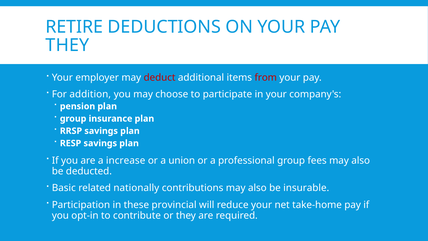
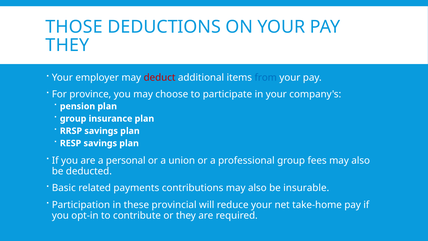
RETIRE: RETIRE -> THOSE (74, 27)
from colour: red -> blue (266, 77)
addition: addition -> province (90, 94)
increase: increase -> personal (126, 160)
nationally: nationally -> payments (136, 188)
